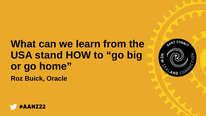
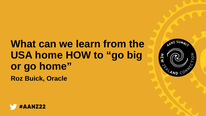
USA stand: stand -> home (49, 55)
